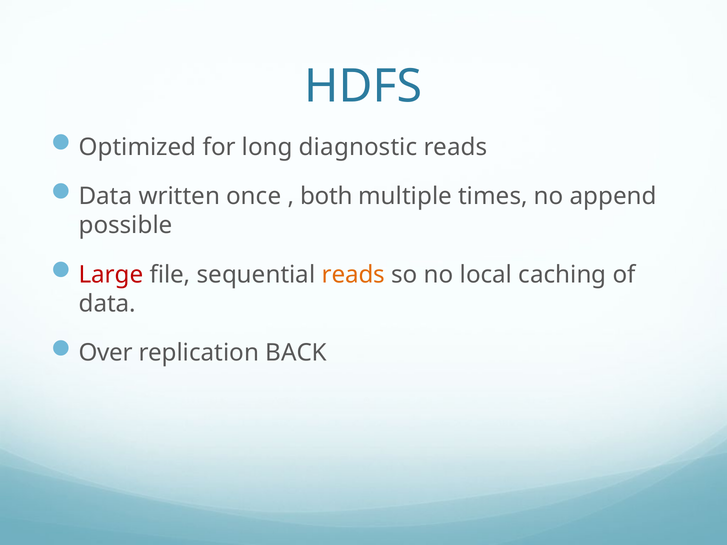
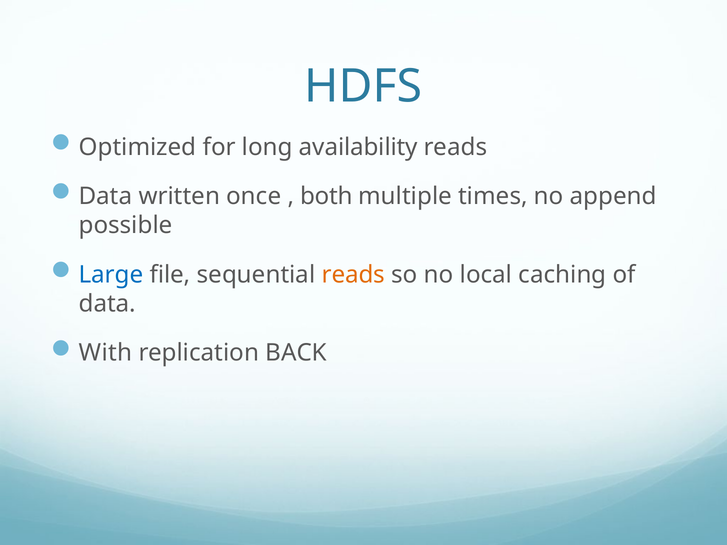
diagnostic: diagnostic -> availability (358, 147)
Large colour: red -> blue (111, 275)
Over: Over -> With (105, 353)
